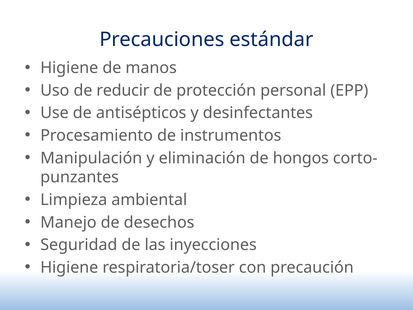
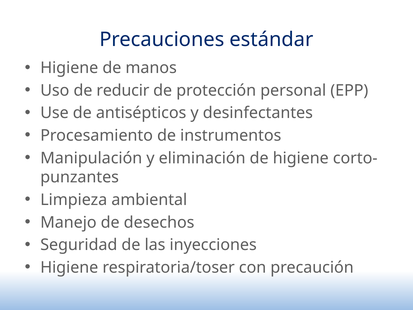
de hongos: hongos -> higiene (301, 158)
